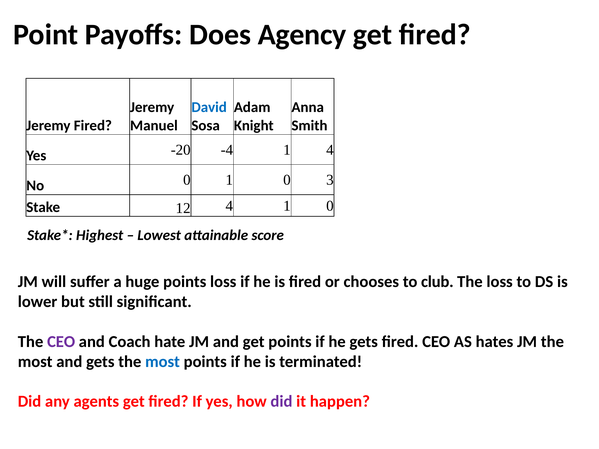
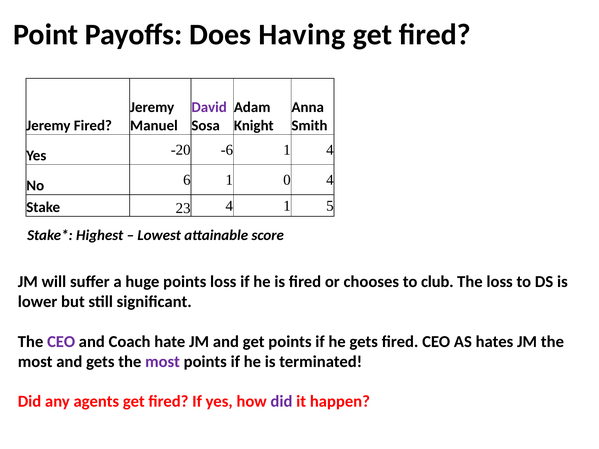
Agency: Agency -> Having (302, 34)
David colour: blue -> purple (209, 107)
-4: -4 -> -6 (227, 150)
No 0: 0 -> 6 (187, 180)
0 3: 3 -> 4 (330, 180)
12: 12 -> 23 (183, 208)
4 1 0: 0 -> 5 (330, 206)
most colour: blue -> purple (163, 362)
